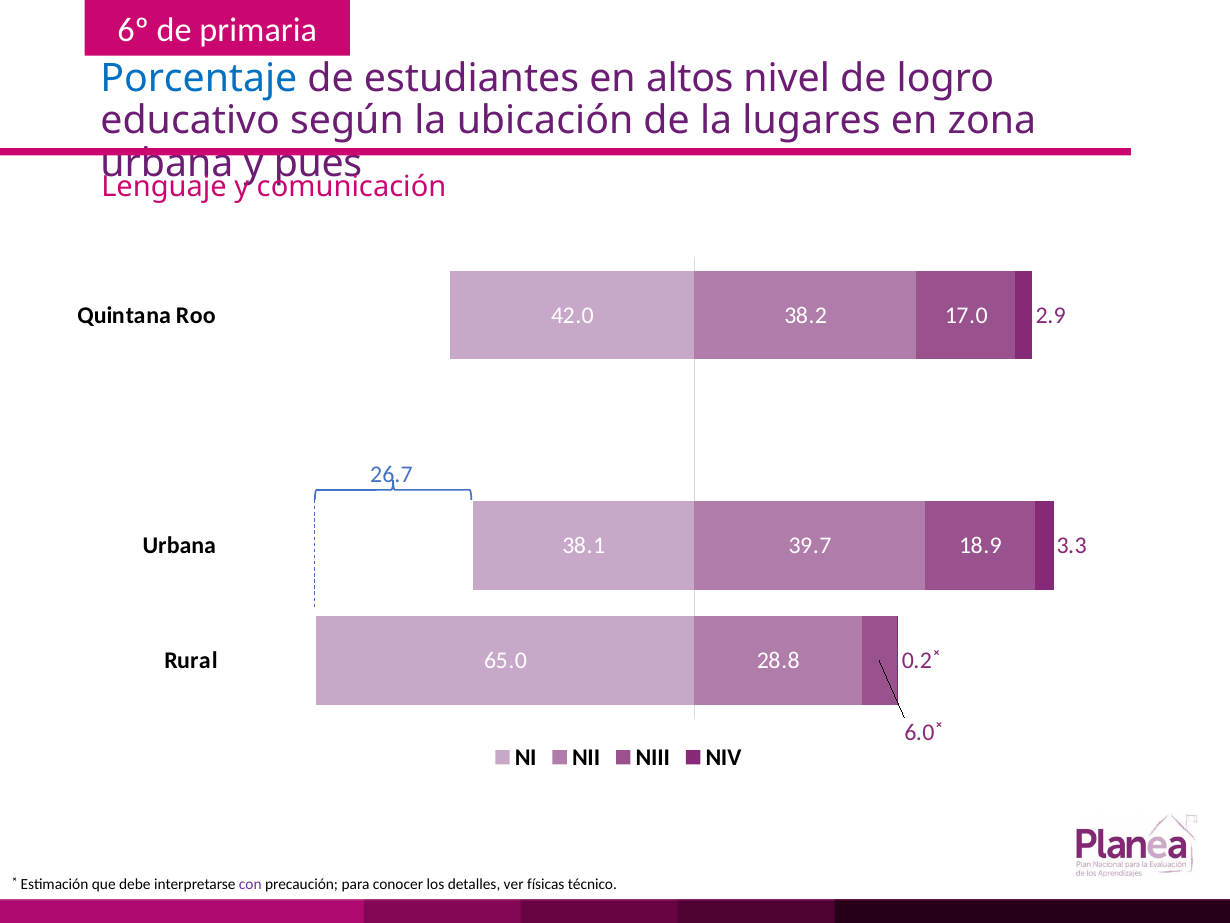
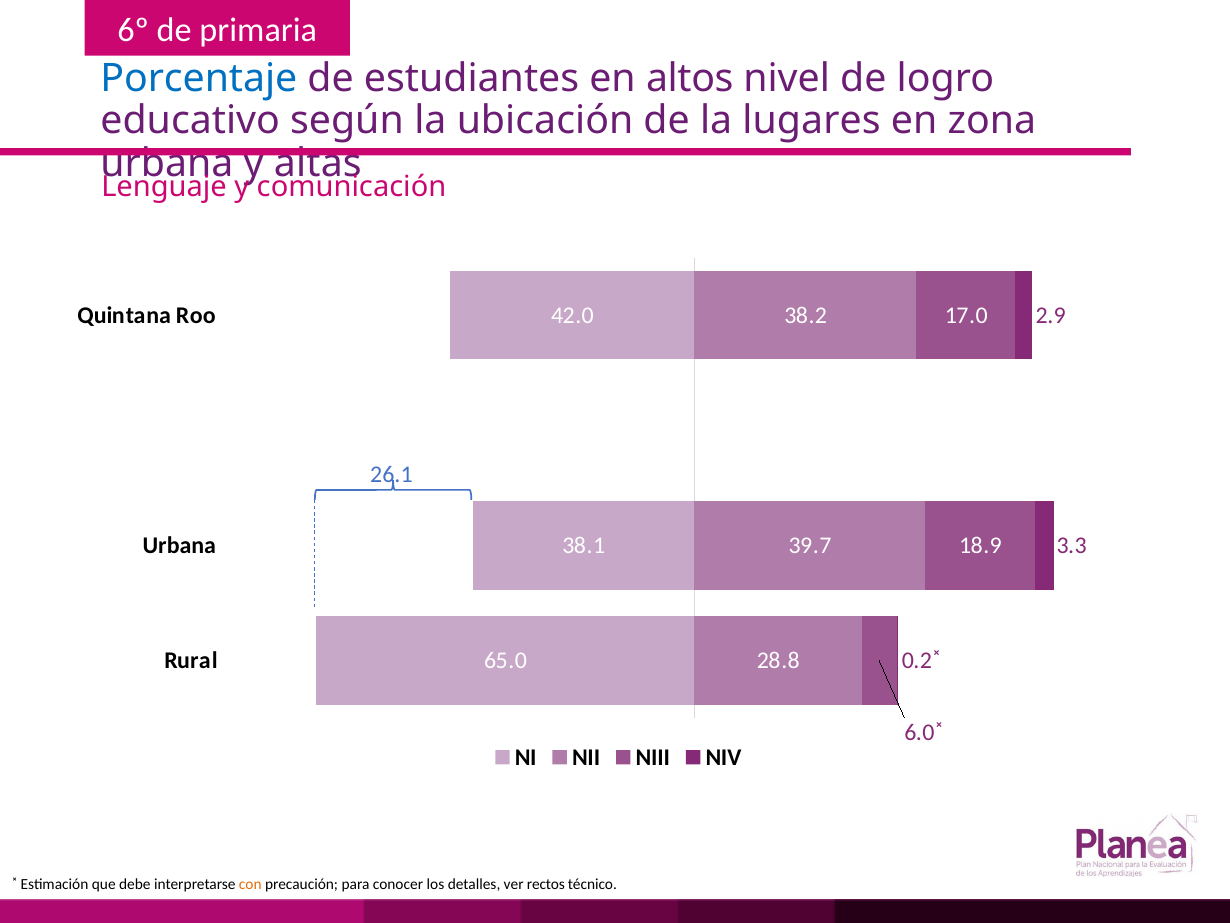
pues: pues -> altas (318, 163)
26.7: 26.7 -> 26.1 (391, 474)
con colour: purple -> orange (250, 884)
físicas: físicas -> rectos (546, 884)
